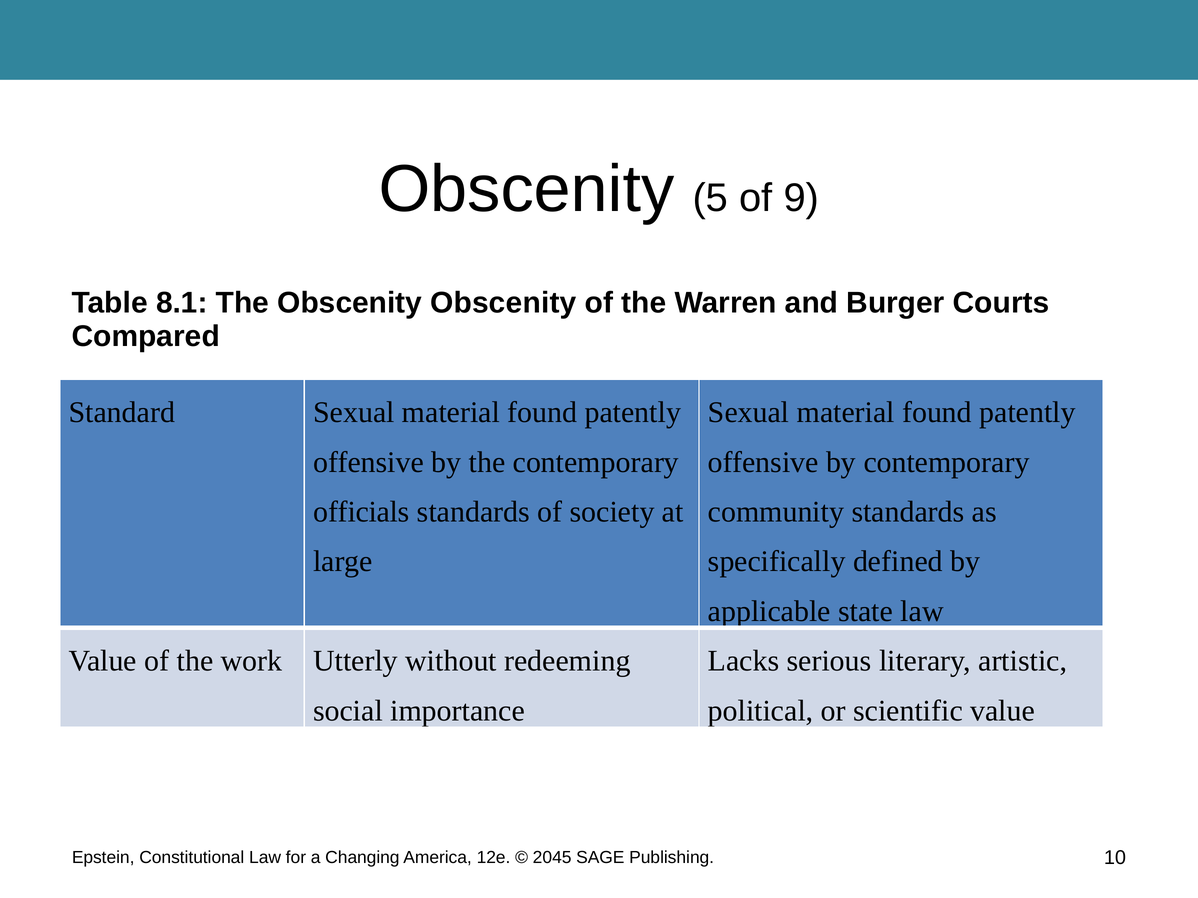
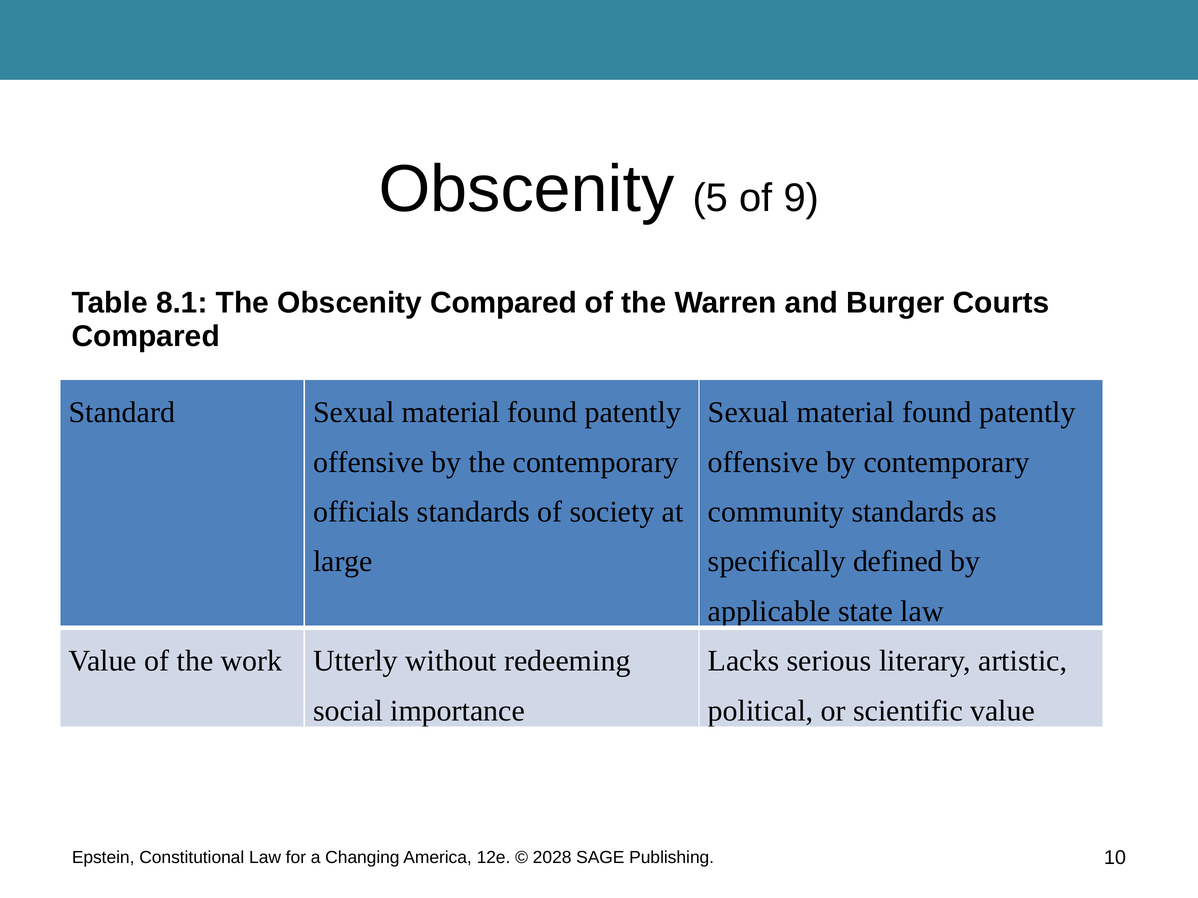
Obscenity Obscenity: Obscenity -> Compared (504, 303)
2045: 2045 -> 2028 (552, 858)
